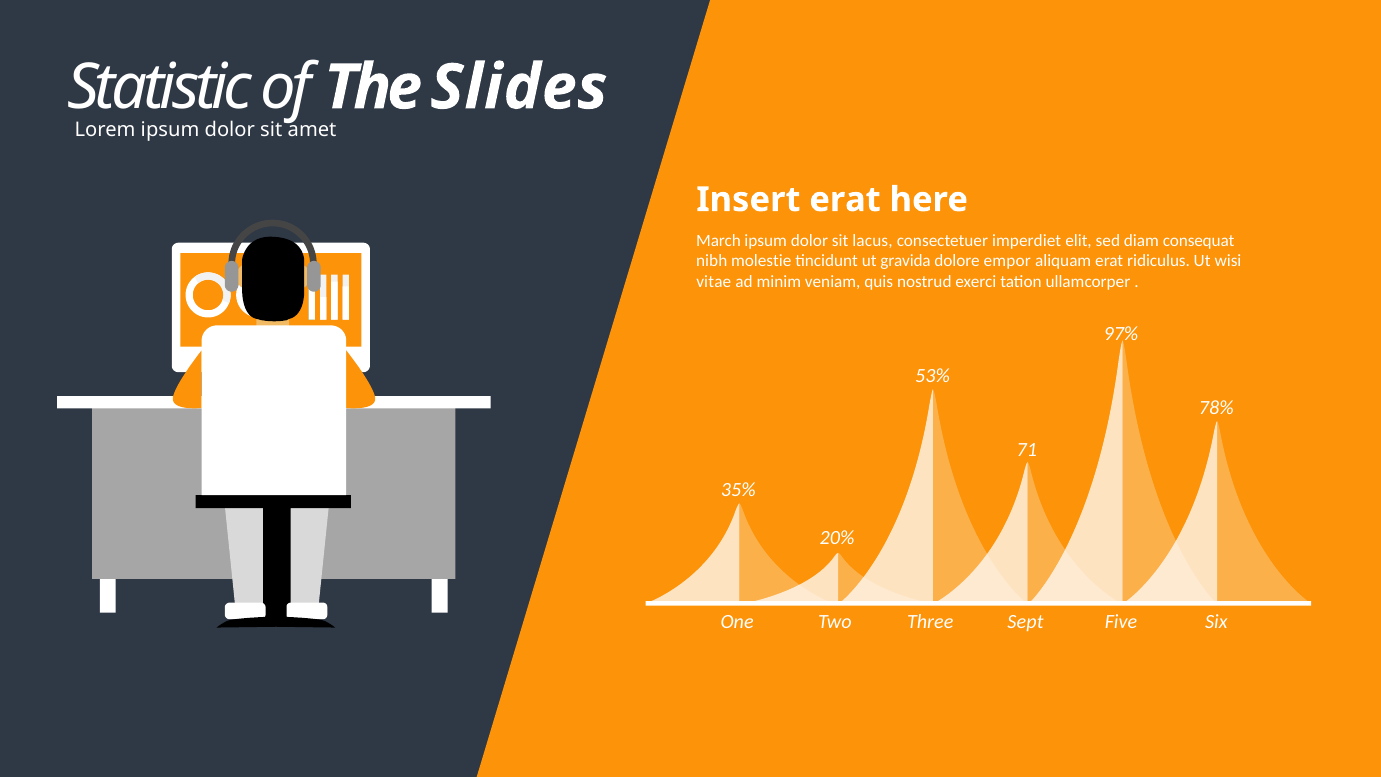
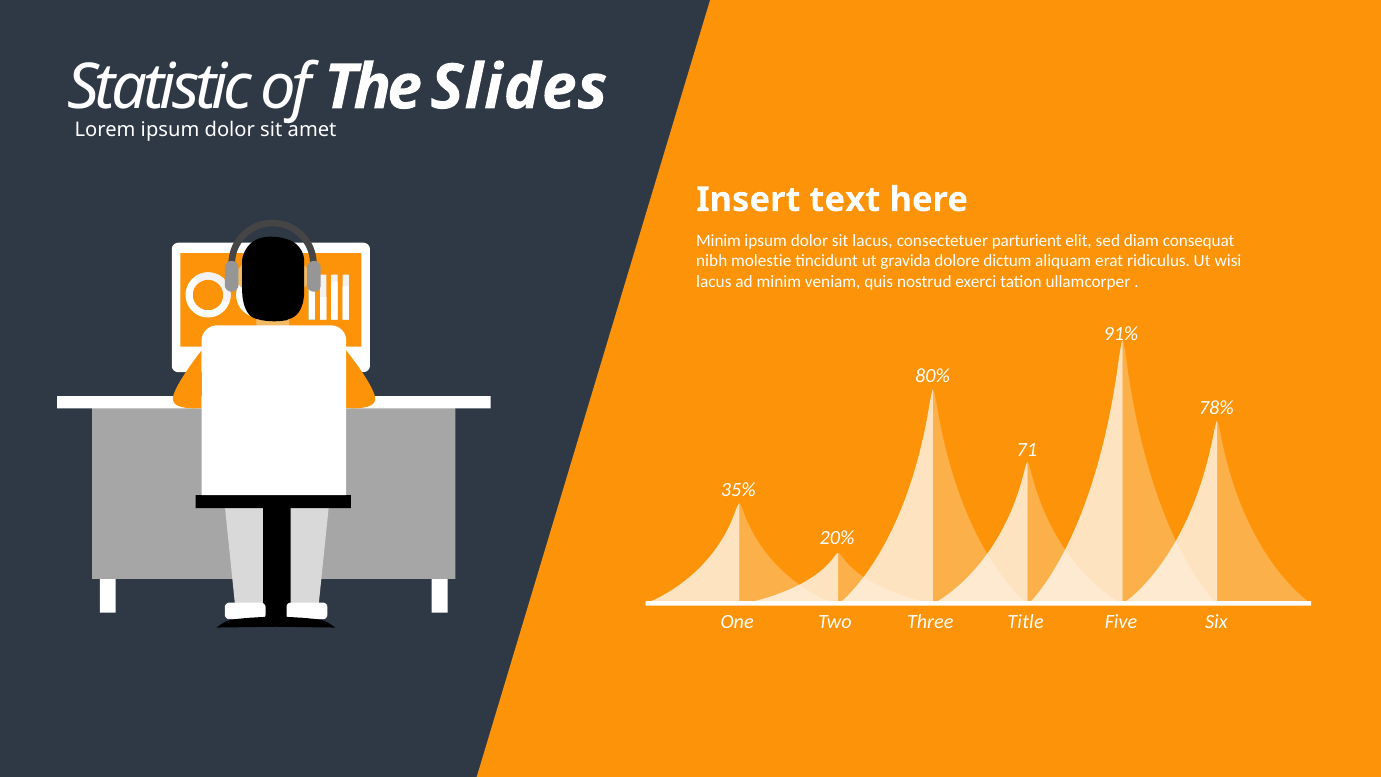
Insert erat: erat -> text (845, 200)
March: March -> Minim (719, 240)
imperdiet: imperdiet -> parturient (1027, 240)
empor: empor -> dictum (1007, 261)
vitae: vitae -> lacus (714, 282)
97%: 97% -> 91% (1121, 333)
53%: 53% -> 80% (933, 376)
Sept: Sept -> Title (1026, 622)
